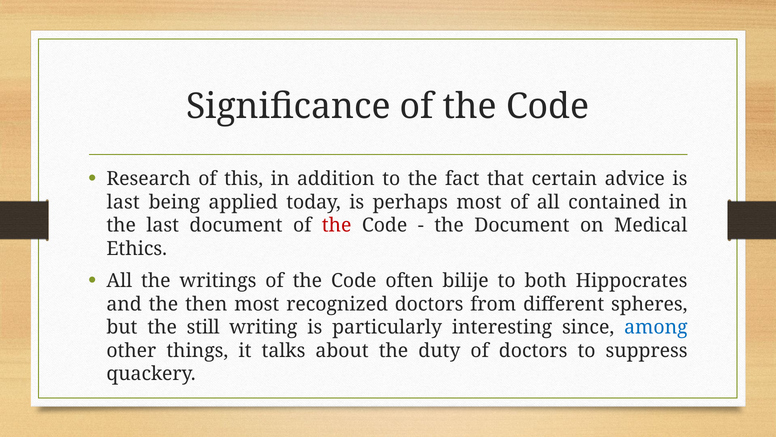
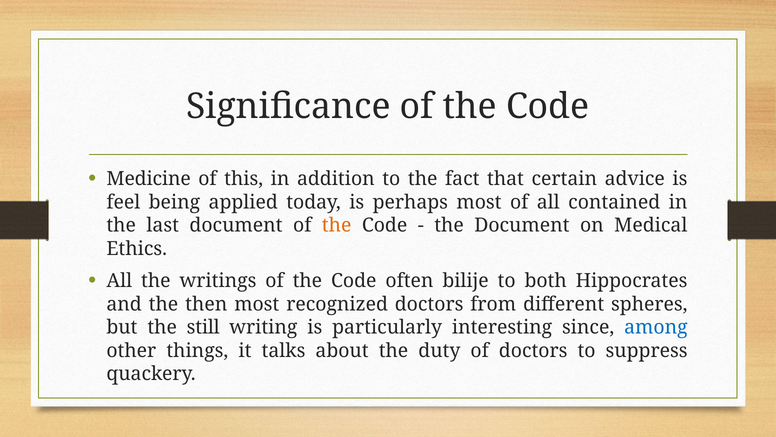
Research: Research -> Medicine (149, 179)
last: last -> feel (123, 202)
the colour: red -> orange (337, 225)
